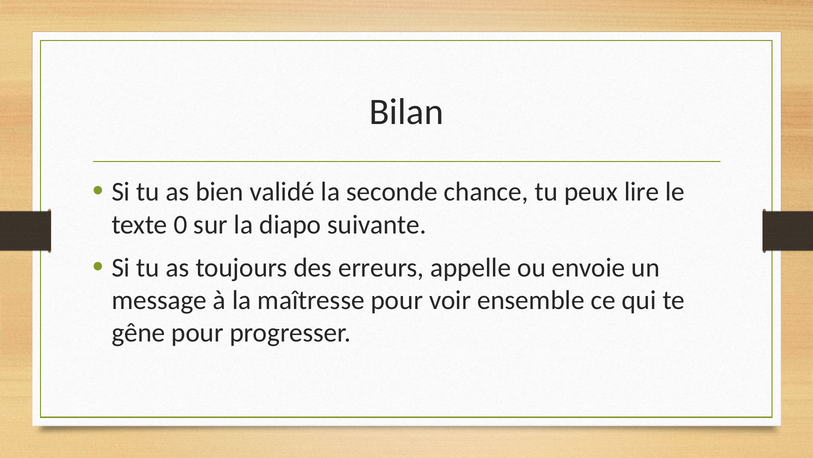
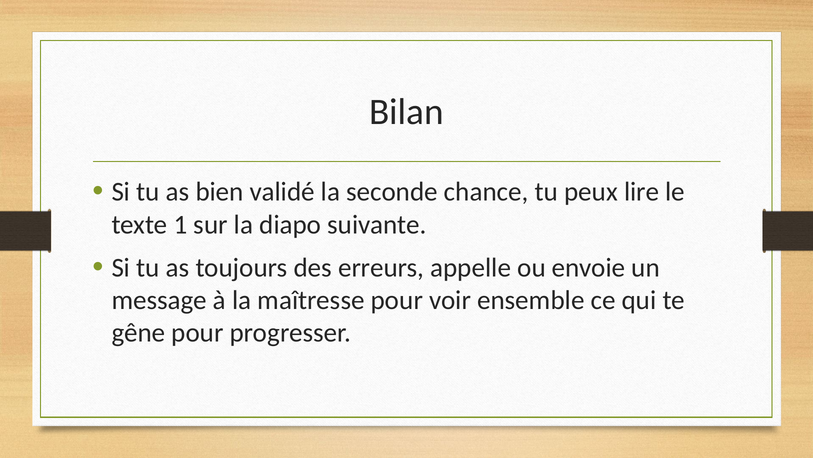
0: 0 -> 1 (180, 224)
